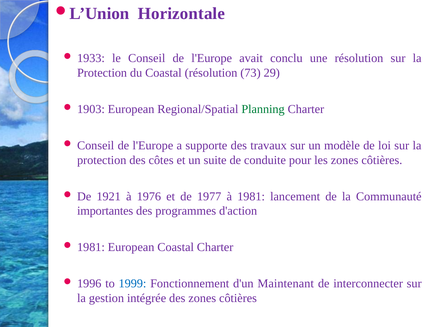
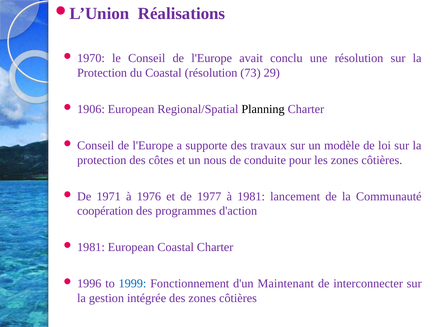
Horizontale: Horizontale -> Réalisations (182, 14)
1933: 1933 -> 1970 (91, 58)
1903: 1903 -> 1906 (91, 109)
Planning colour: green -> black (263, 109)
suite: suite -> nous (215, 160)
1921: 1921 -> 1971 (109, 197)
importantes: importantes -> coopération (105, 211)
